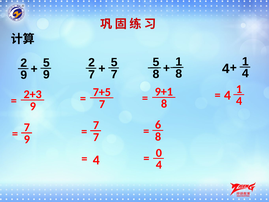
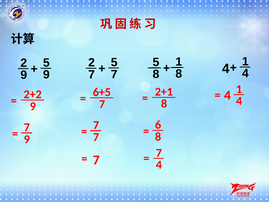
9+1: 9+1 -> 2+1 (164, 92)
7+5: 7+5 -> 6+5 (102, 92)
2+3: 2+3 -> 2+2 (33, 94)
0: 0 -> 7 (159, 153)
4: 4 -> 7 (96, 160)
